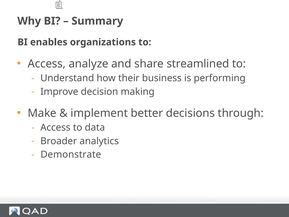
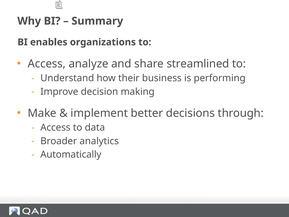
Demonstrate: Demonstrate -> Automatically (71, 154)
